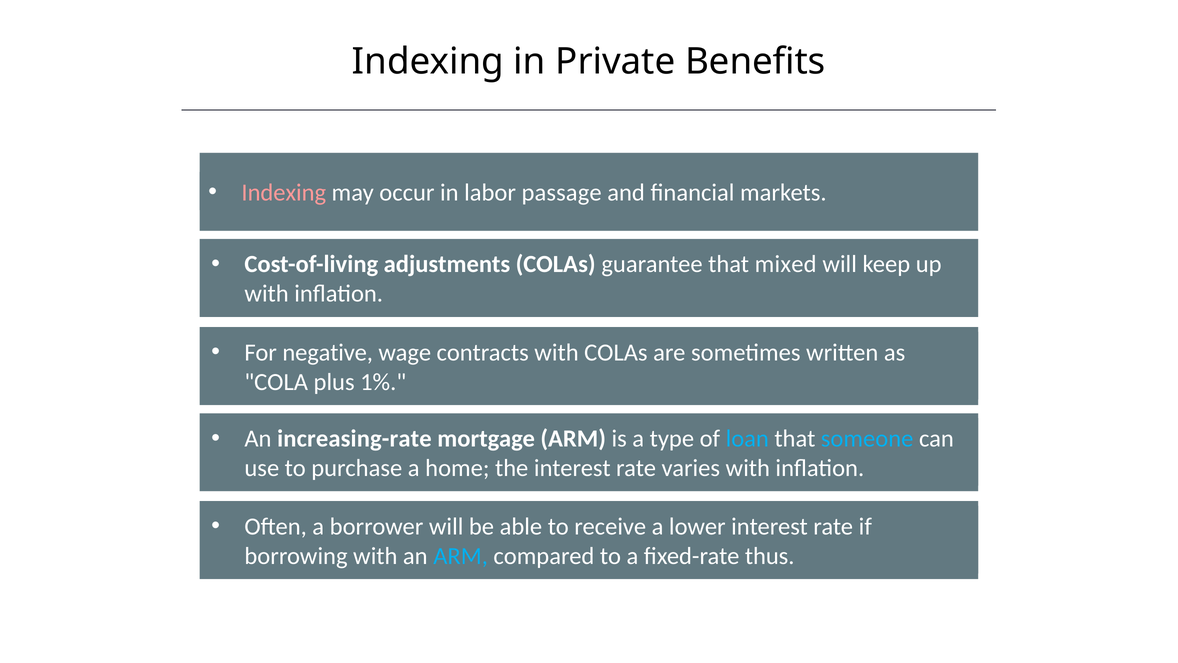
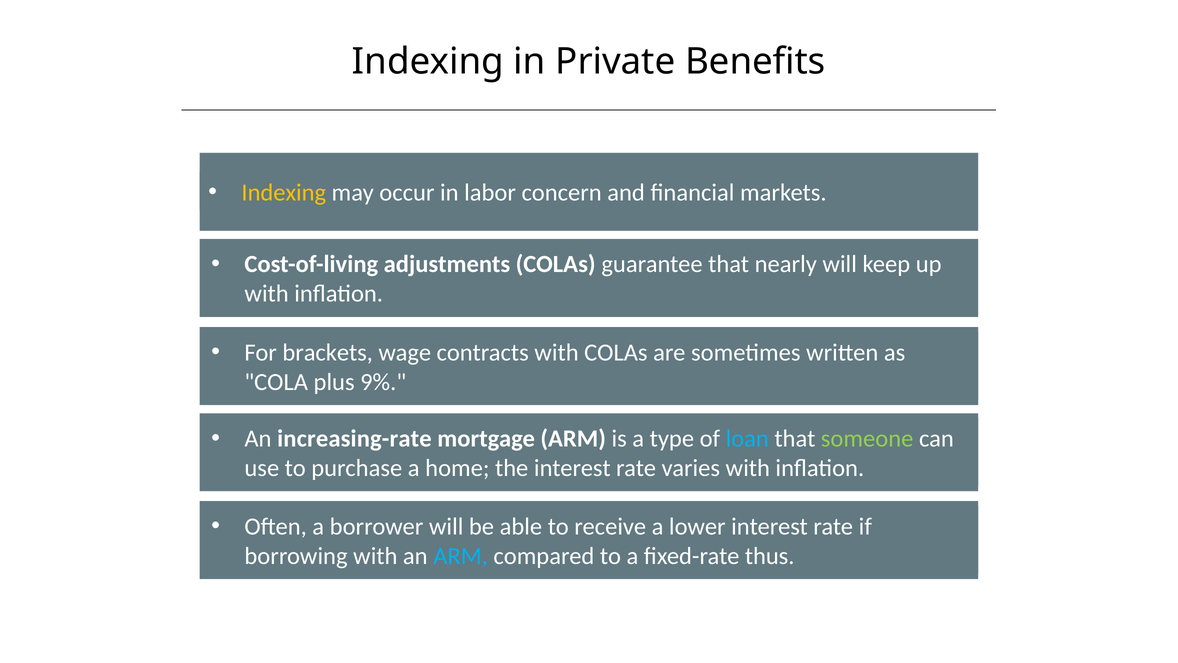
Indexing colour: pink -> yellow (284, 193)
passage: passage -> concern (562, 193)
mixed: mixed -> nearly (786, 264)
negative: negative -> brackets (328, 352)
1%: 1% -> 9% (383, 382)
someone colour: light blue -> light green (867, 439)
